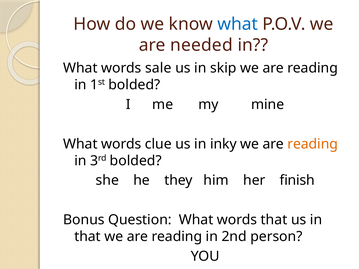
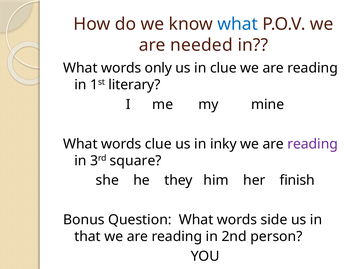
sale: sale -> only (158, 68)
in skip: skip -> clue (223, 68)
bolded: bolded -> literary (134, 85)
reading colour: orange -> purple (313, 144)
bolded: bolded -> square (136, 161)
words that: that -> side (274, 220)
